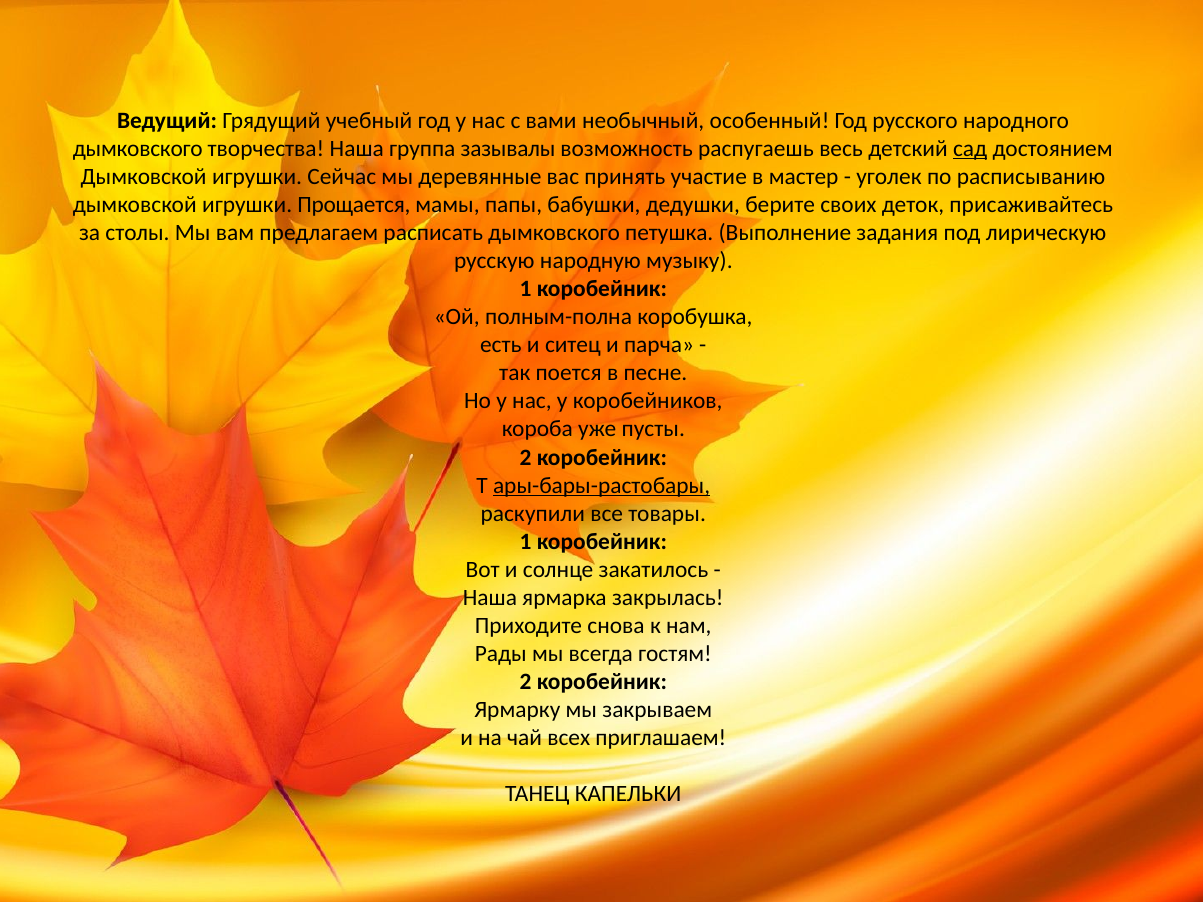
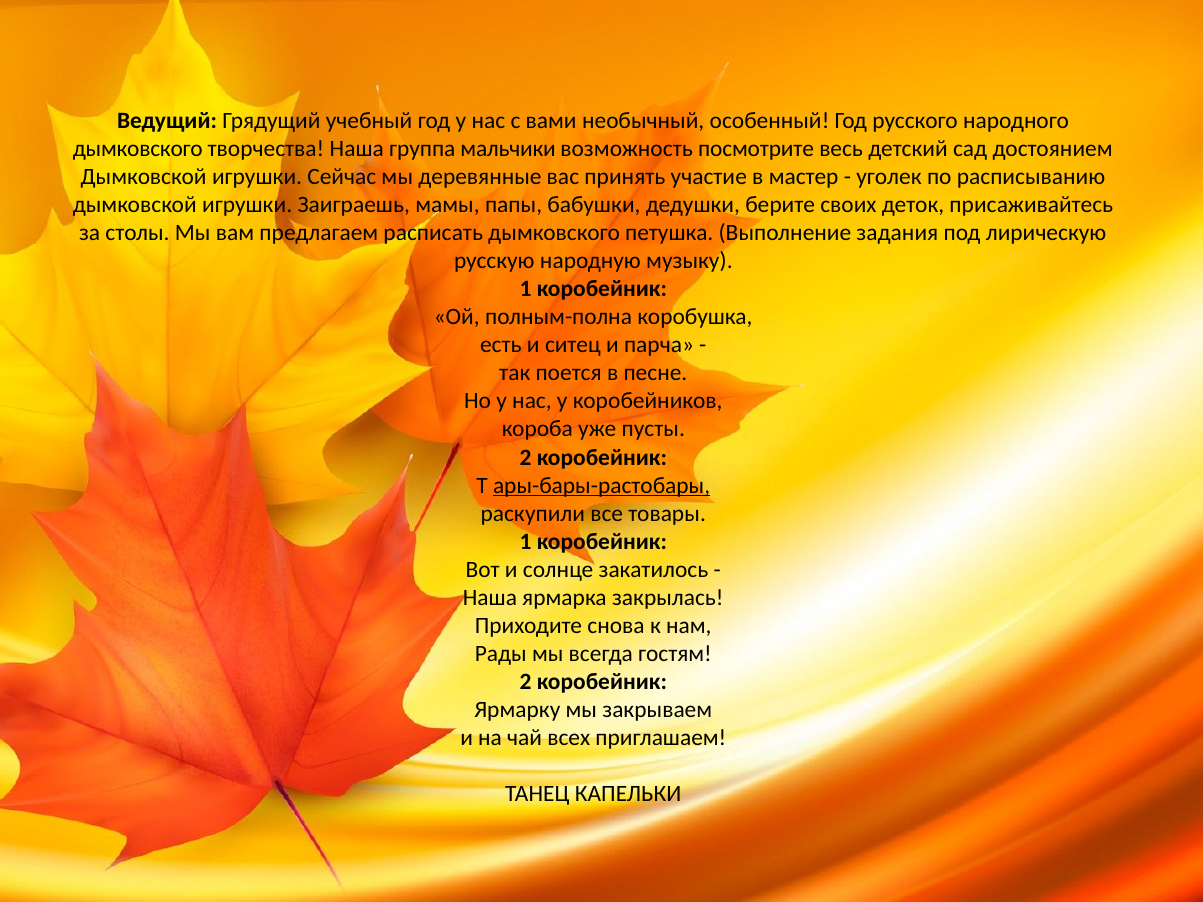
зазывалы: зазывалы -> мальчики (508, 149)
распугаешь: распугаешь -> посмотрите (756, 149)
сад underline: present -> none (970, 149)
Прощается: Прощается -> Заиграешь (354, 205)
